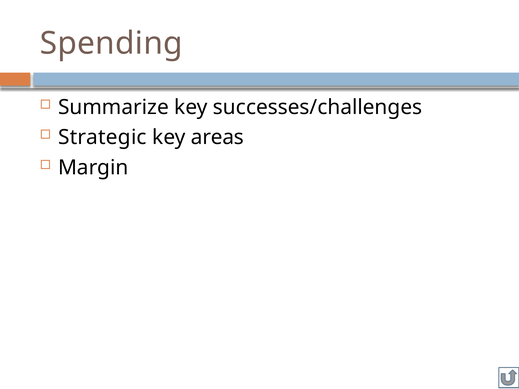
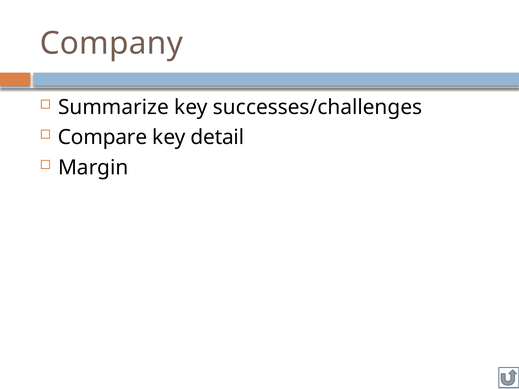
Spending: Spending -> Company (111, 43)
Strategic: Strategic -> Compare (103, 138)
areas: areas -> detail (217, 138)
